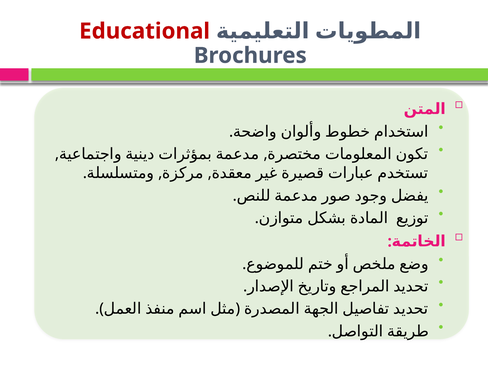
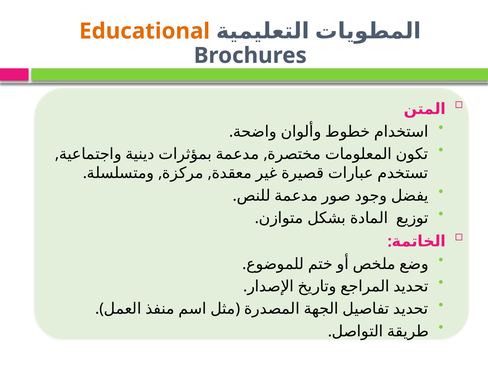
Educational colour: red -> orange (145, 31)
